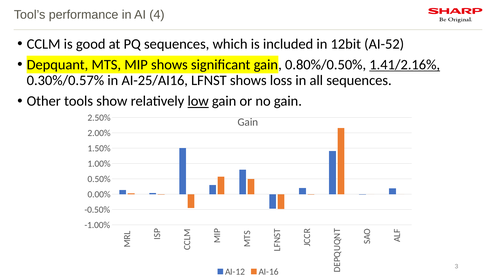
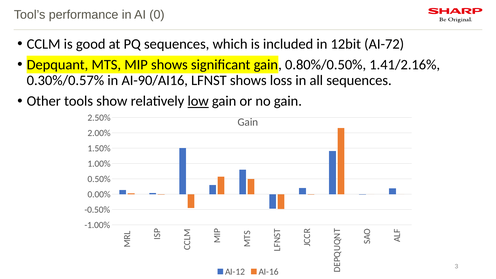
4: 4 -> 0 (157, 15)
AI-52: AI-52 -> AI-72 (384, 44)
1.41/2.16% underline: present -> none (405, 65)
AI-25/AI16: AI-25/AI16 -> AI-90/AI16 (155, 80)
